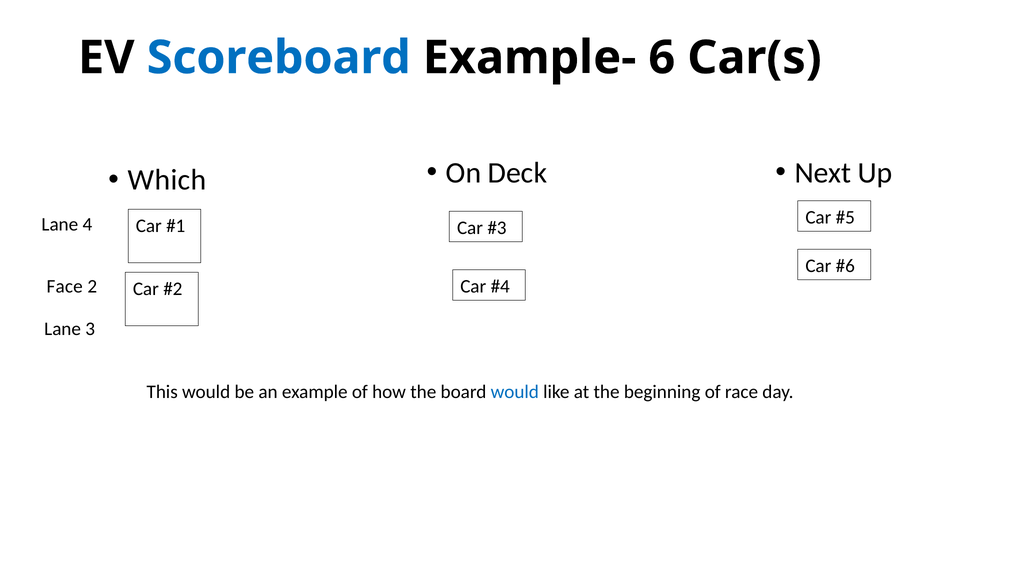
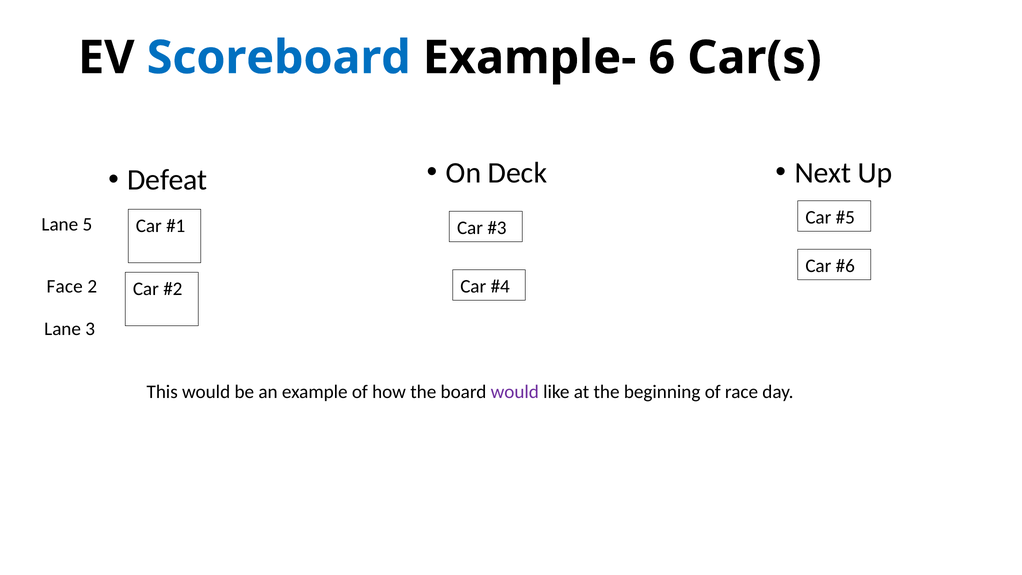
Which: Which -> Defeat (167, 180)
4: 4 -> 5 (87, 224)
would colour: blue -> purple (515, 392)
